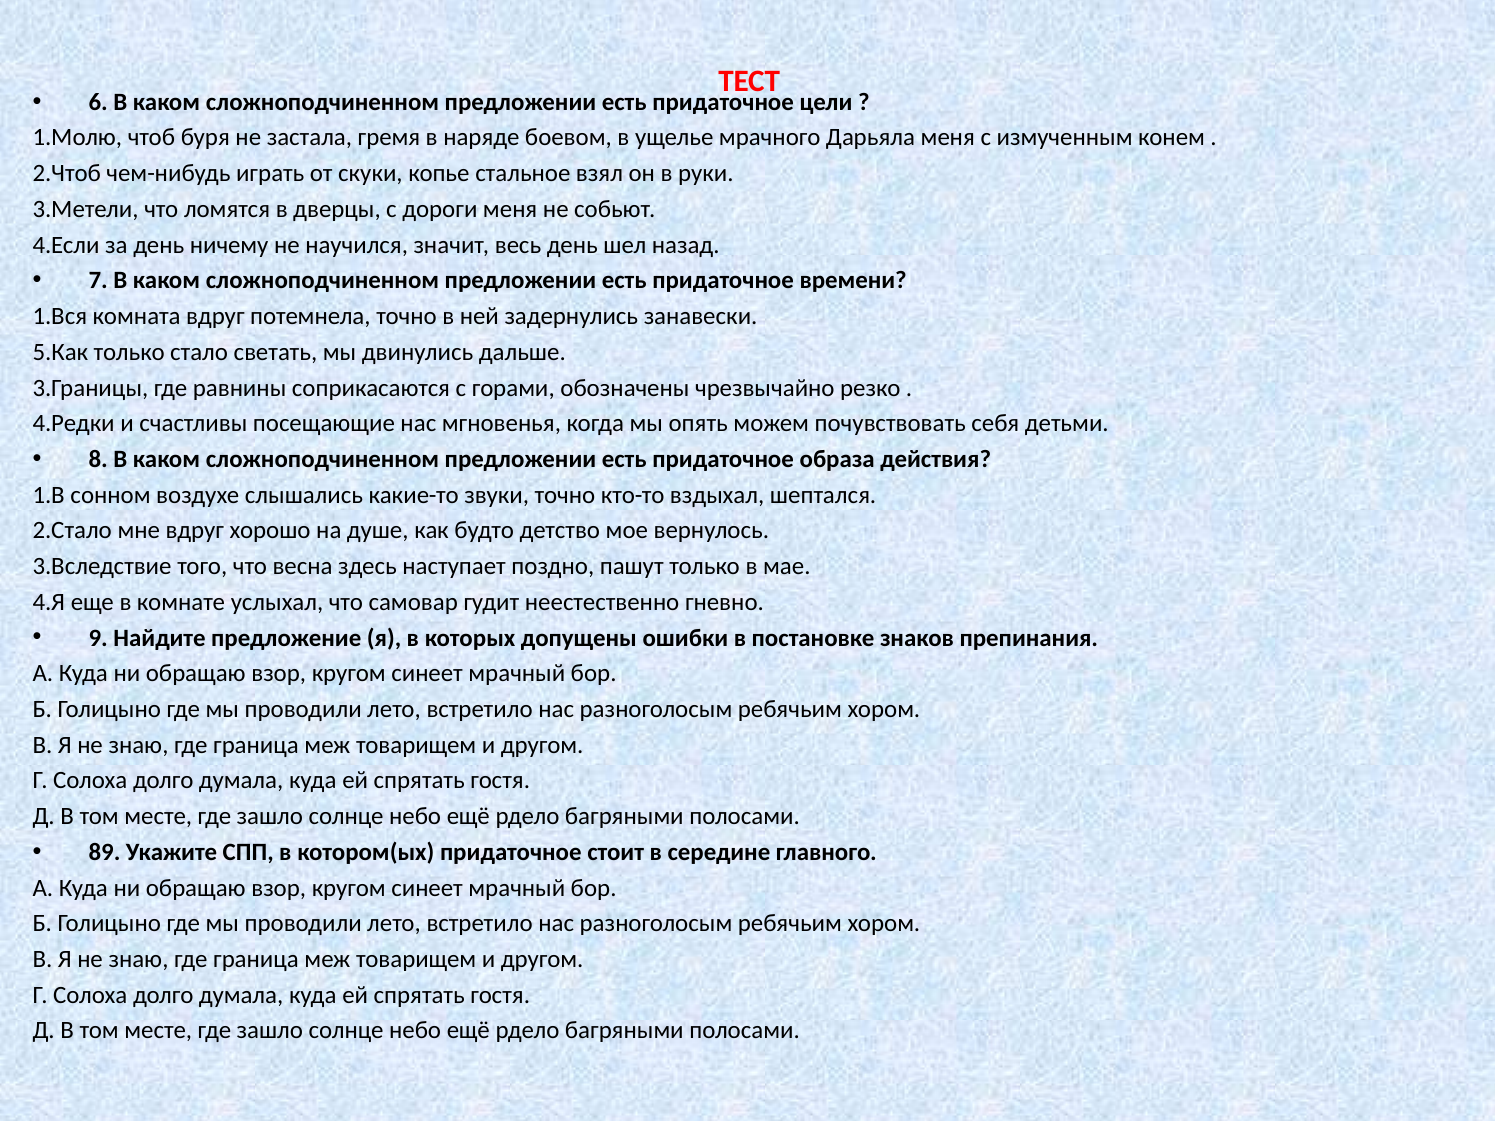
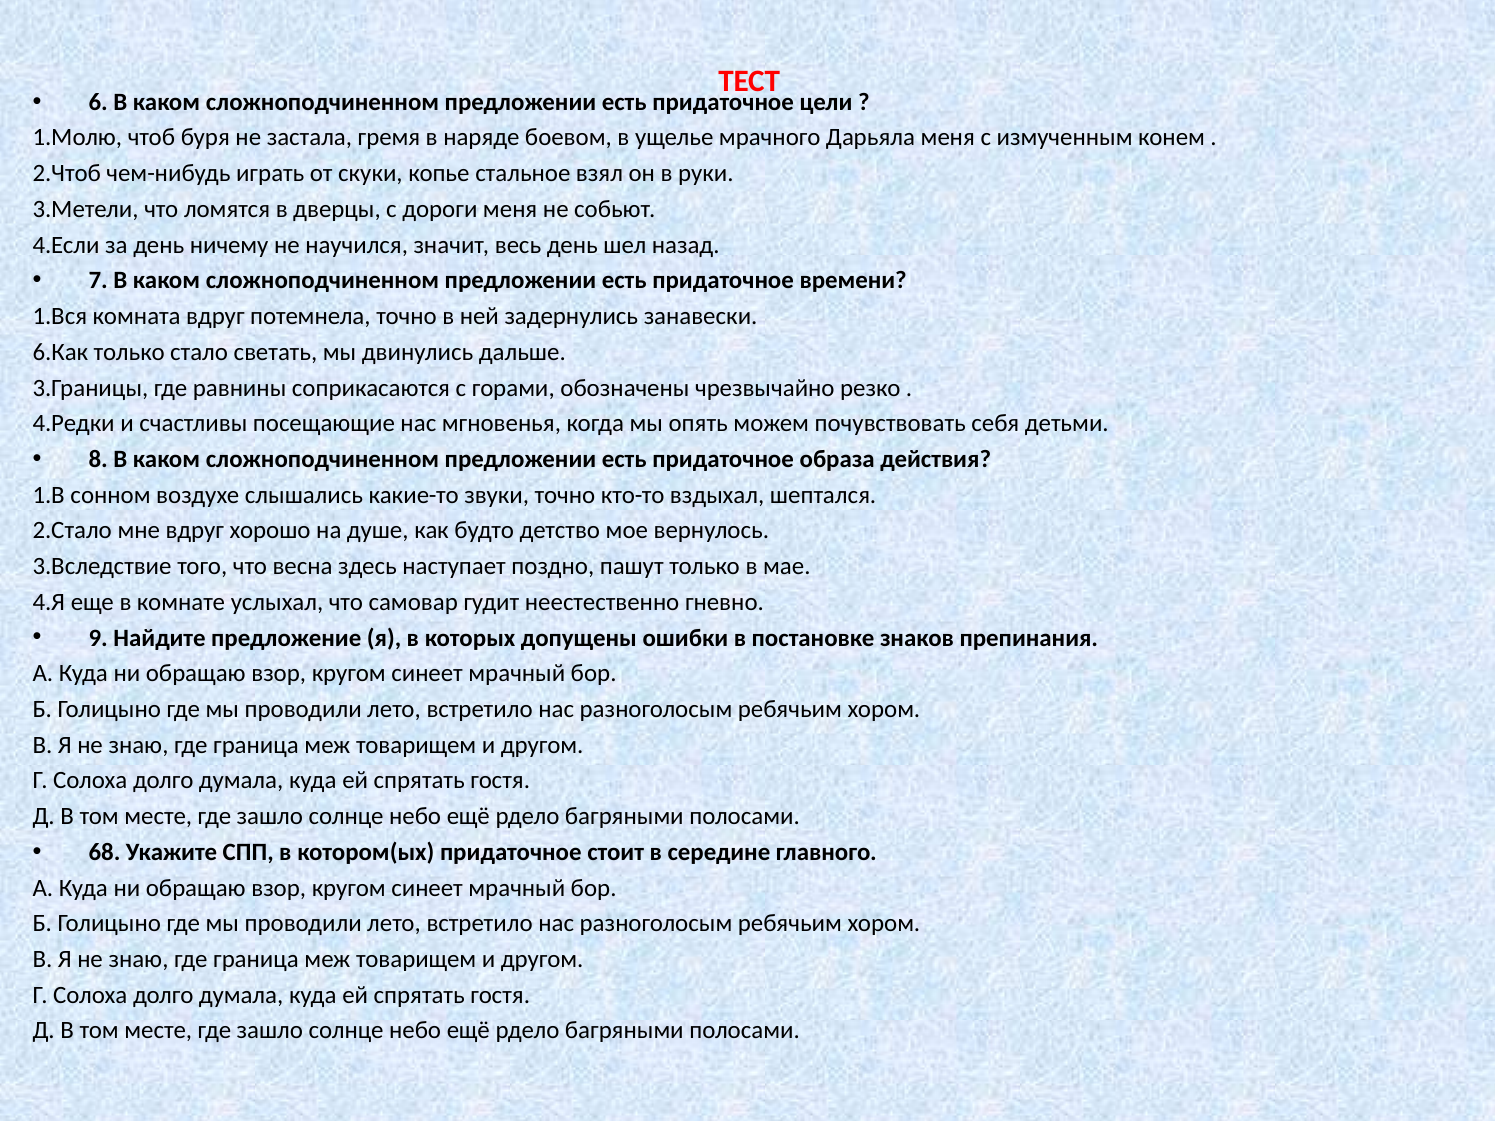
5.Как: 5.Как -> 6.Как (60, 352)
89: 89 -> 68 (105, 852)
